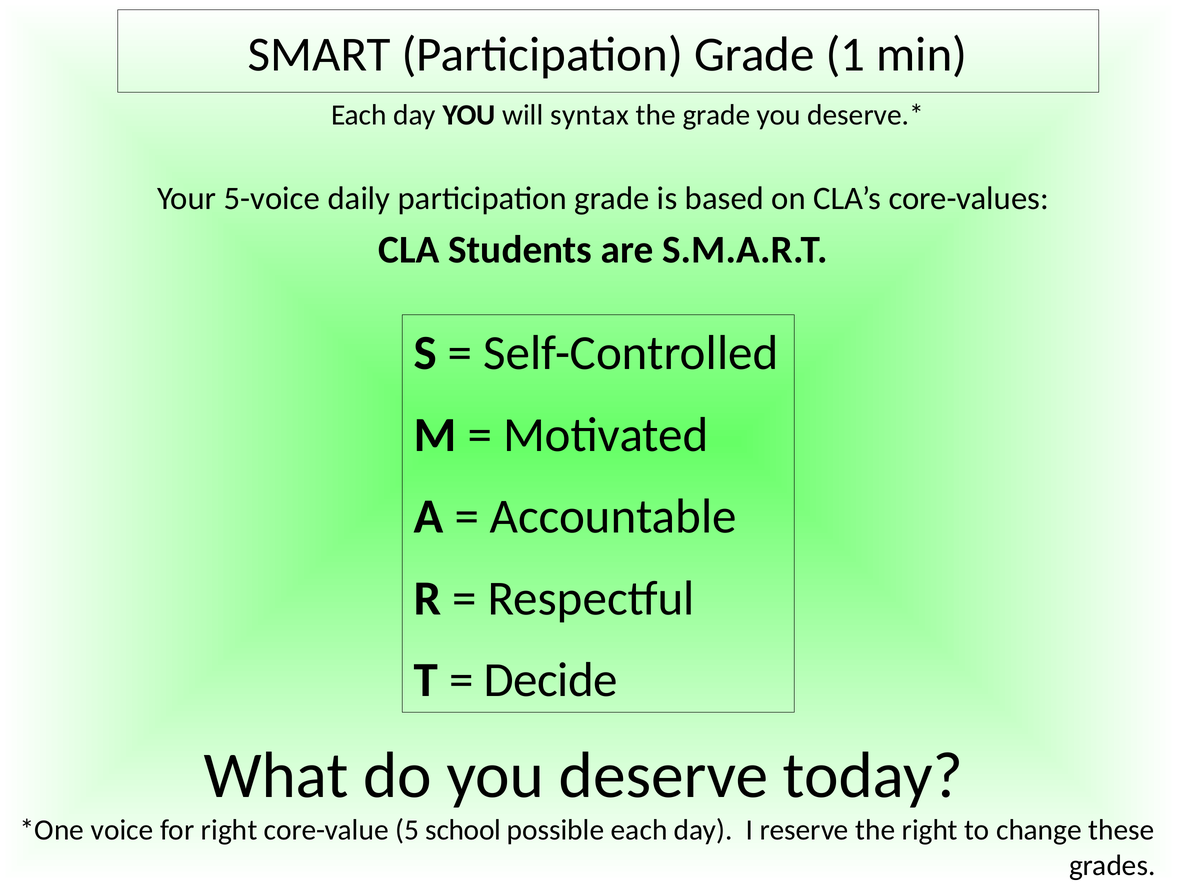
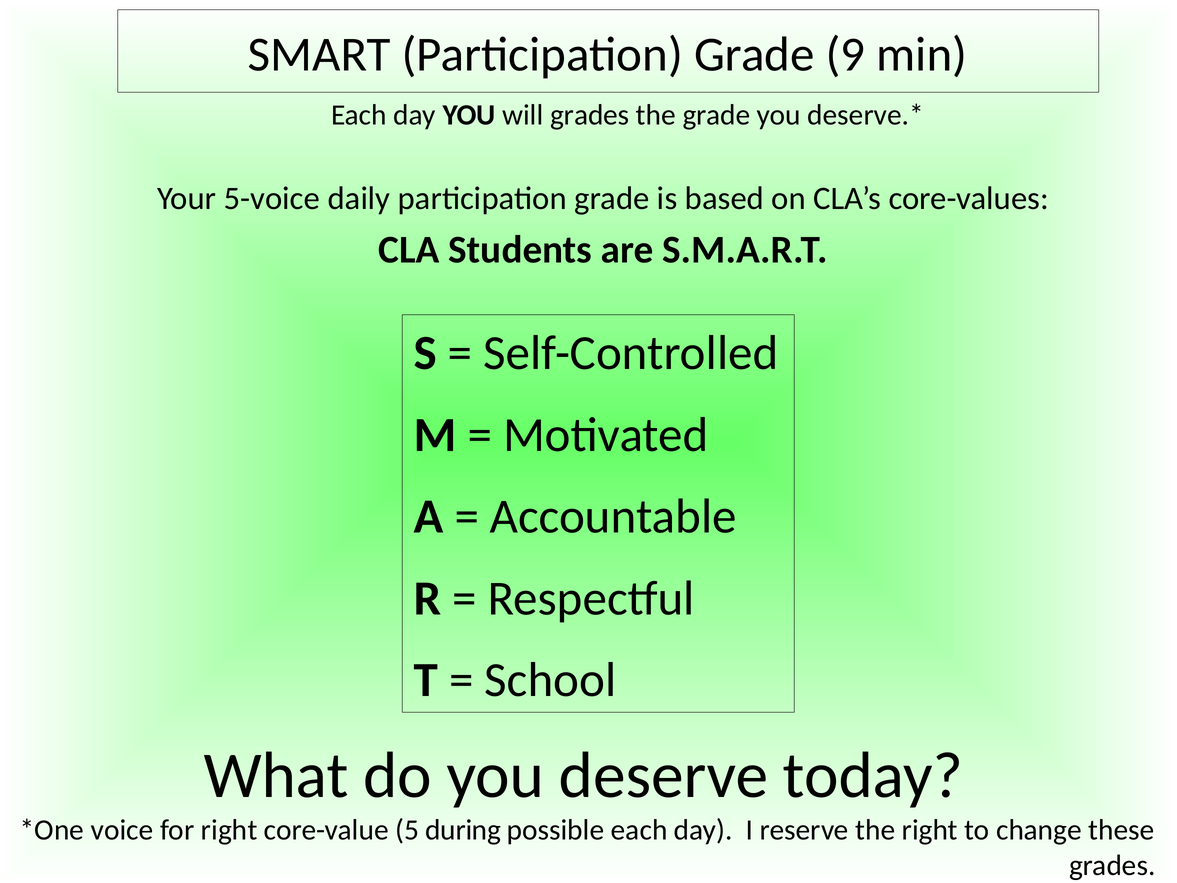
1: 1 -> 9 (845, 54)
will syntax: syntax -> grades (590, 115)
Decide: Decide -> School (550, 680)
school: school -> during (463, 830)
